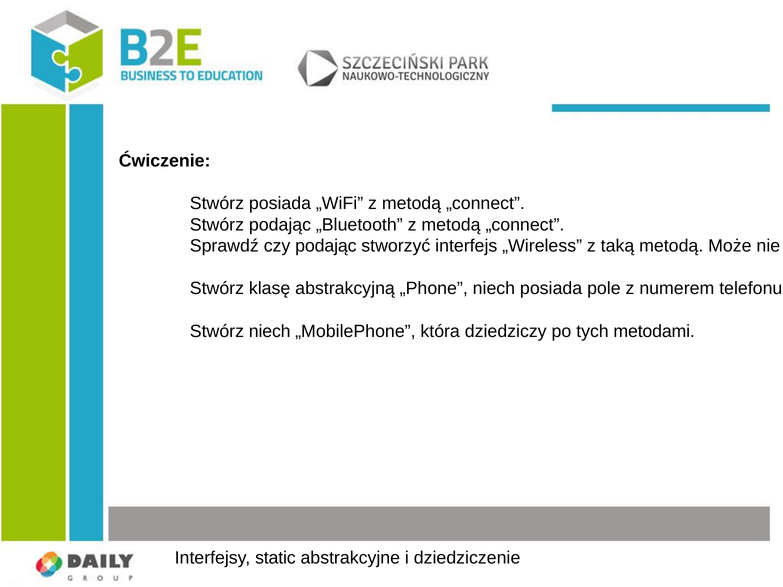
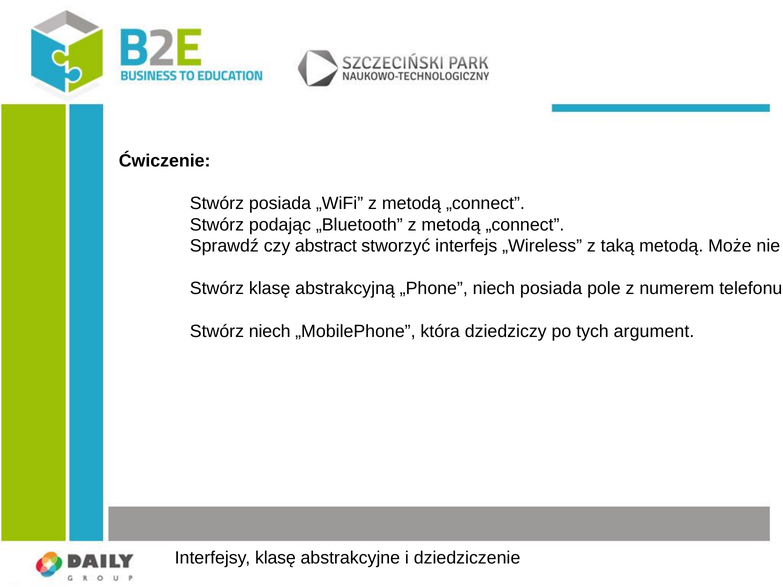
czy podając: podając -> abstract (326, 246)
metodami: metodami -> argument (654, 331)
Interfejsy static: static -> klasę (275, 558)
